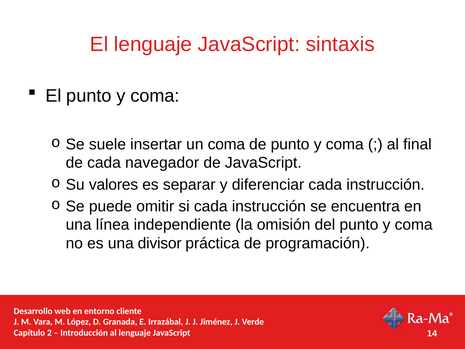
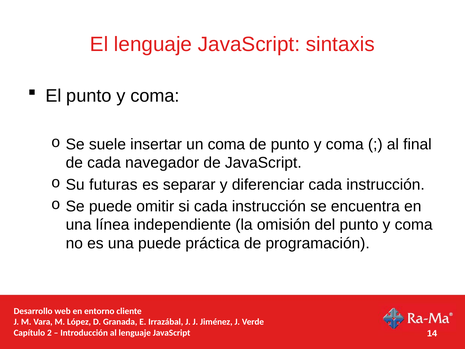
valores: valores -> futuras (113, 184)
una divisor: divisor -> puede (160, 243)
